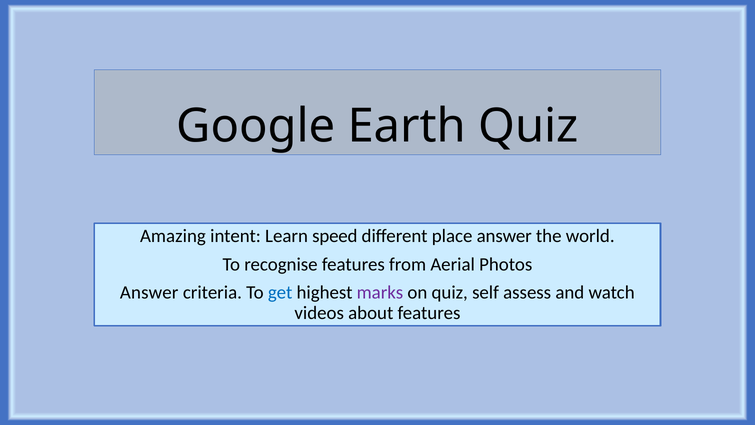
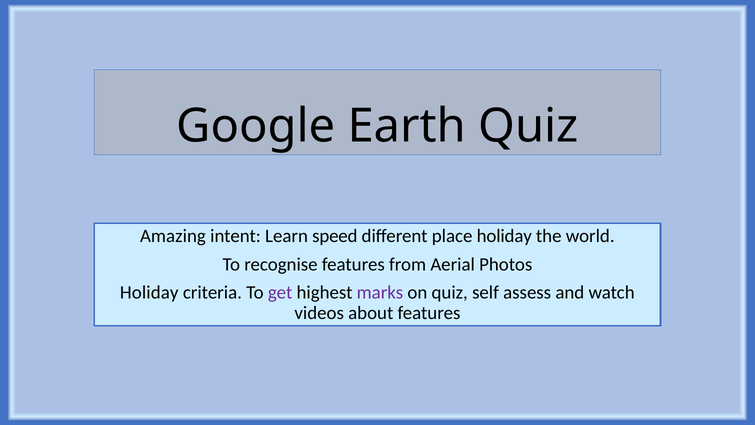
place answer: answer -> holiday (504, 236)
Answer: Answer -> Holiday (149, 292)
get colour: blue -> purple (280, 292)
